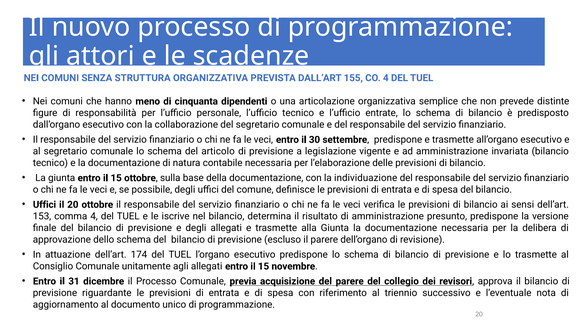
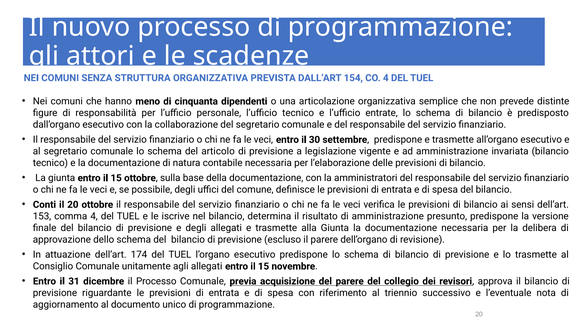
155: 155 -> 154 (353, 78)
individuazione: individuazione -> amministratori (366, 178)
Uffici: Uffici -> Conti (44, 205)
